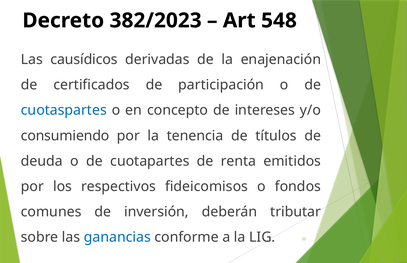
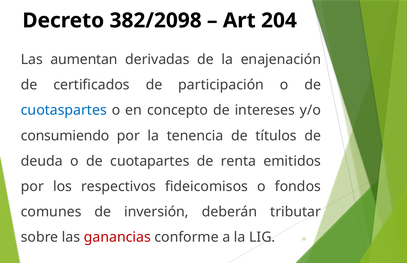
382/2023: 382/2023 -> 382/2098 (156, 21)
548: 548 -> 204 (279, 21)
causídicos: causídicos -> aumentan (84, 60)
ganancias colour: blue -> red (117, 237)
